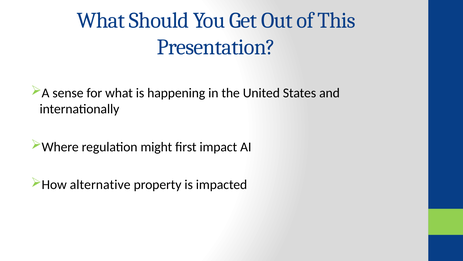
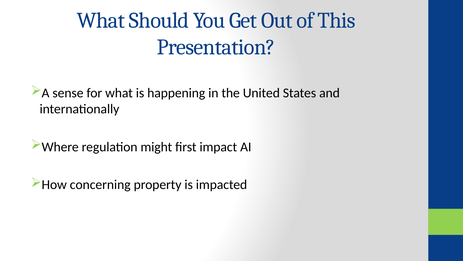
alternative: alternative -> concerning (100, 184)
